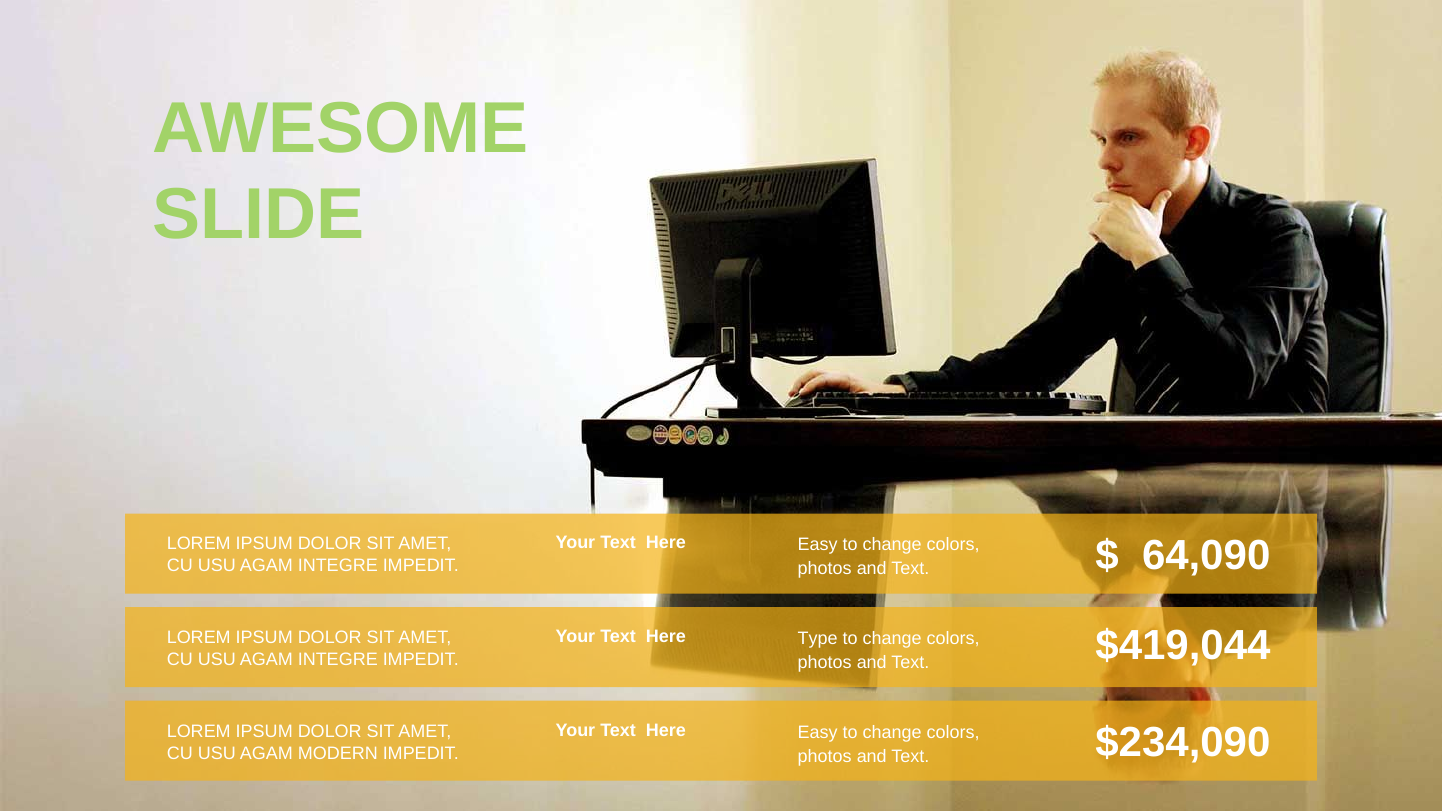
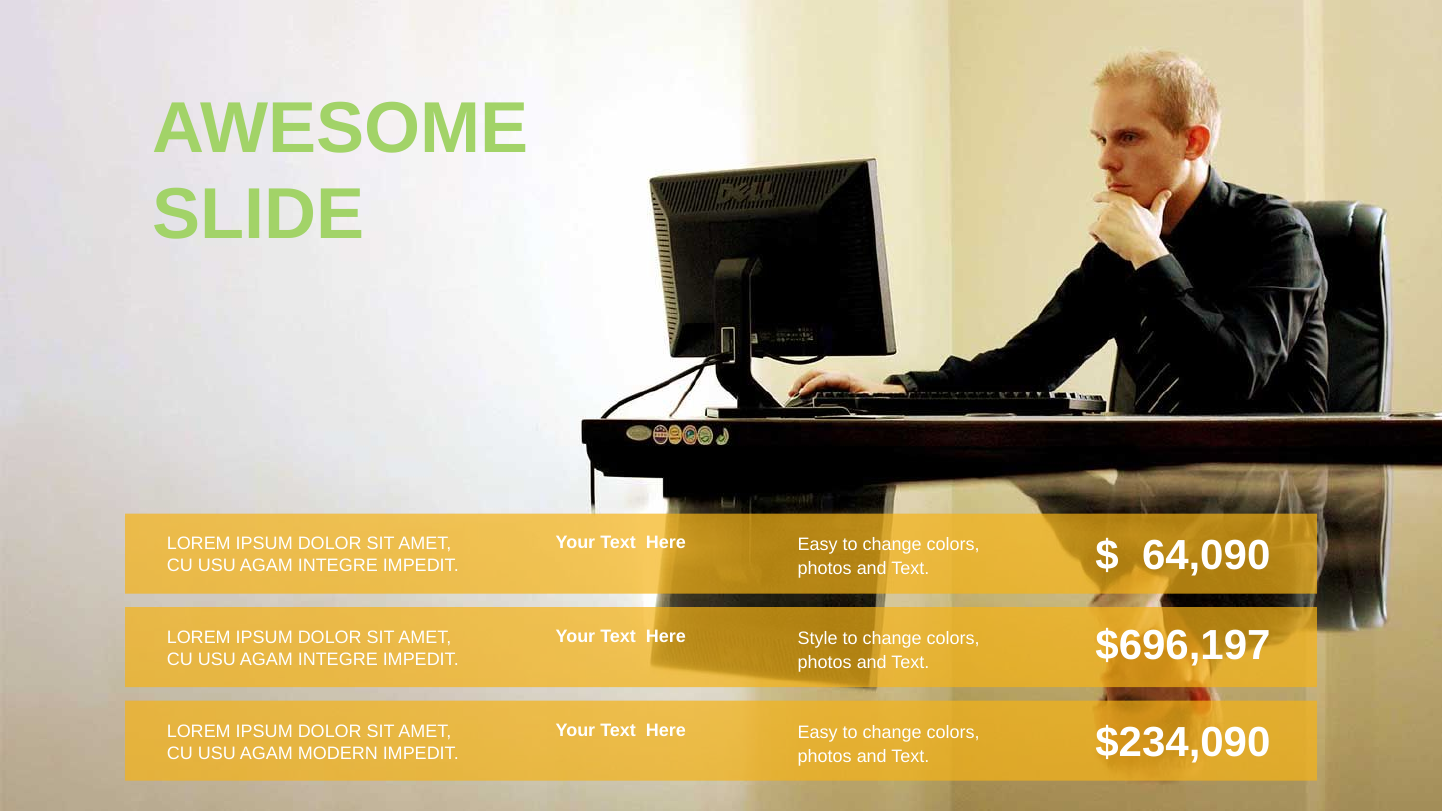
$419,044: $419,044 -> $696,197 (1183, 646)
Type: Type -> Style (818, 639)
